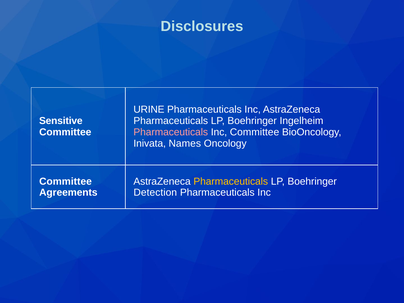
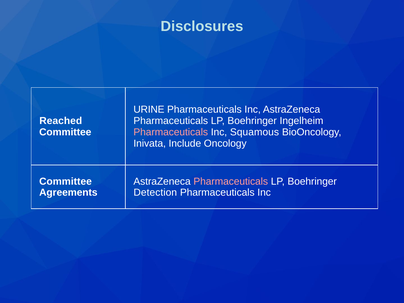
Sensitive: Sensitive -> Reached (61, 121)
Inc Committee: Committee -> Squamous (255, 132)
Names: Names -> Include (185, 143)
Pharmaceuticals colour: yellow -> pink (231, 181)
